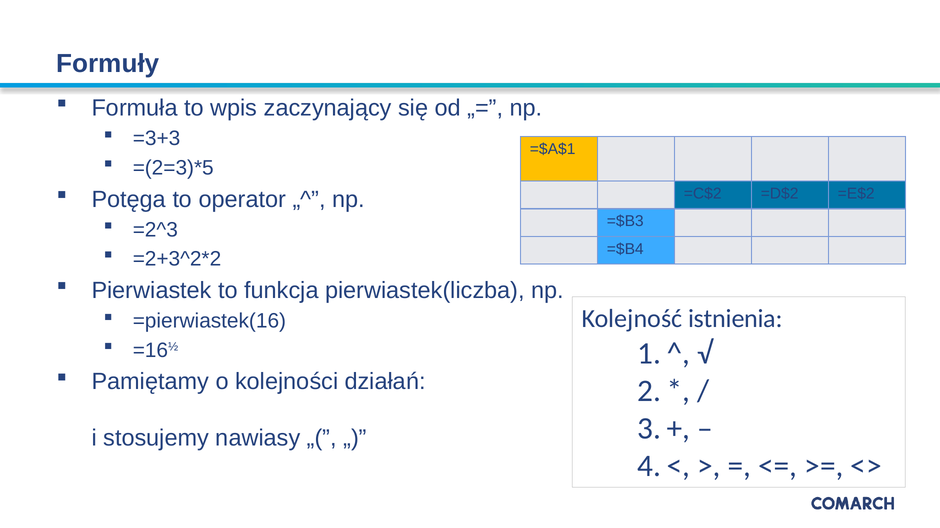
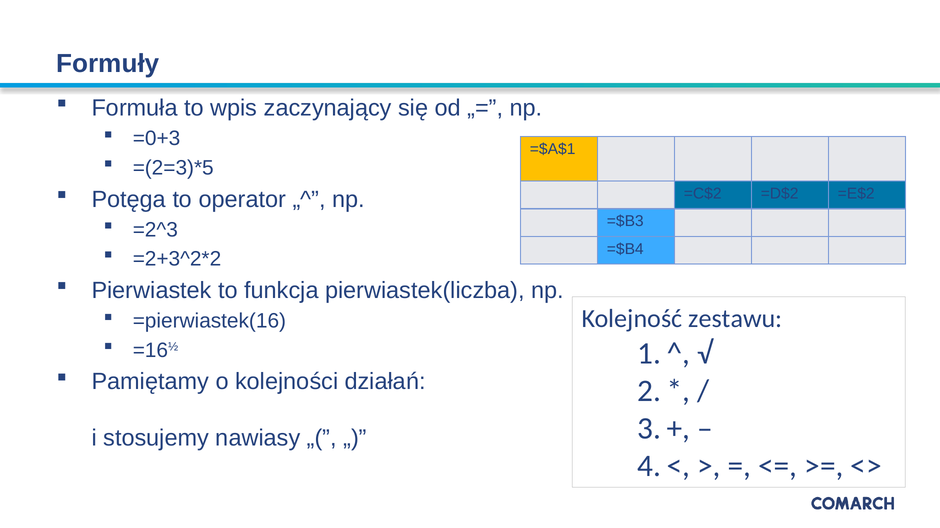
=3+3: =3+3 -> =0+3 (157, 139)
istnienia: istnienia -> zestawu (735, 319)
